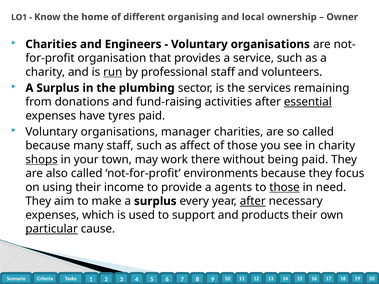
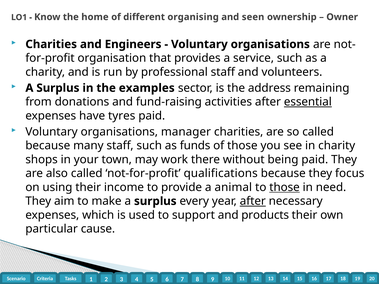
local: local -> seen (253, 17)
run underline: present -> none (113, 72)
plumbing: plumbing -> examples (147, 88)
services: services -> address (269, 88)
affect: affect -> funds (195, 146)
shops underline: present -> none (42, 160)
environments: environments -> qualifications (221, 174)
agents: agents -> animal (233, 187)
particular underline: present -> none (52, 229)
